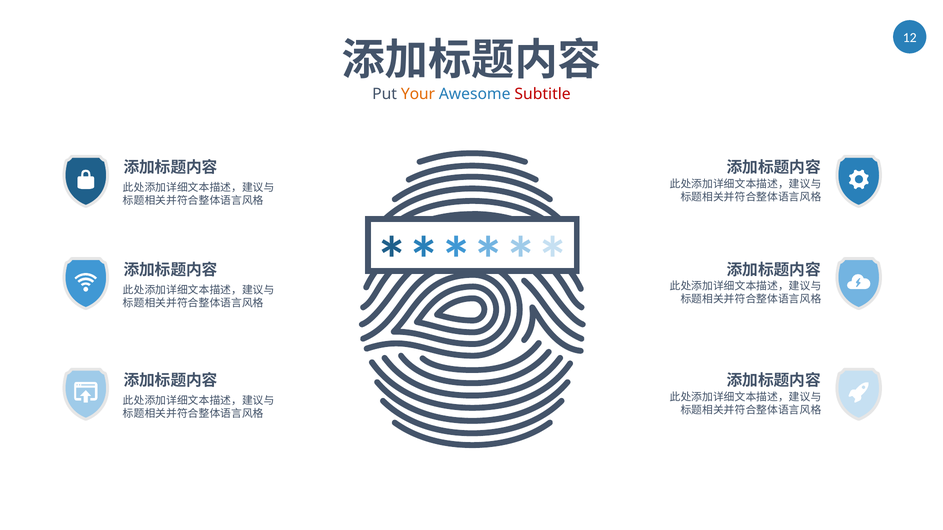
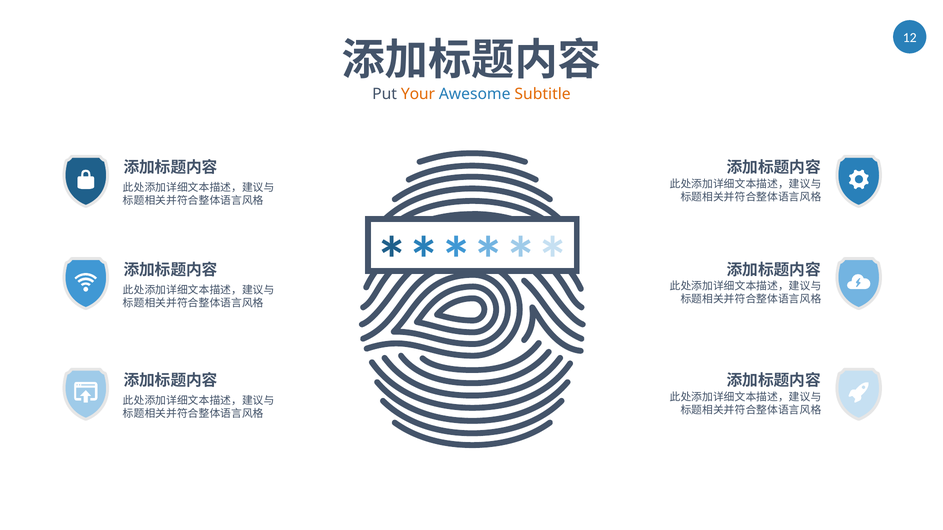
Subtitle colour: red -> orange (543, 94)
